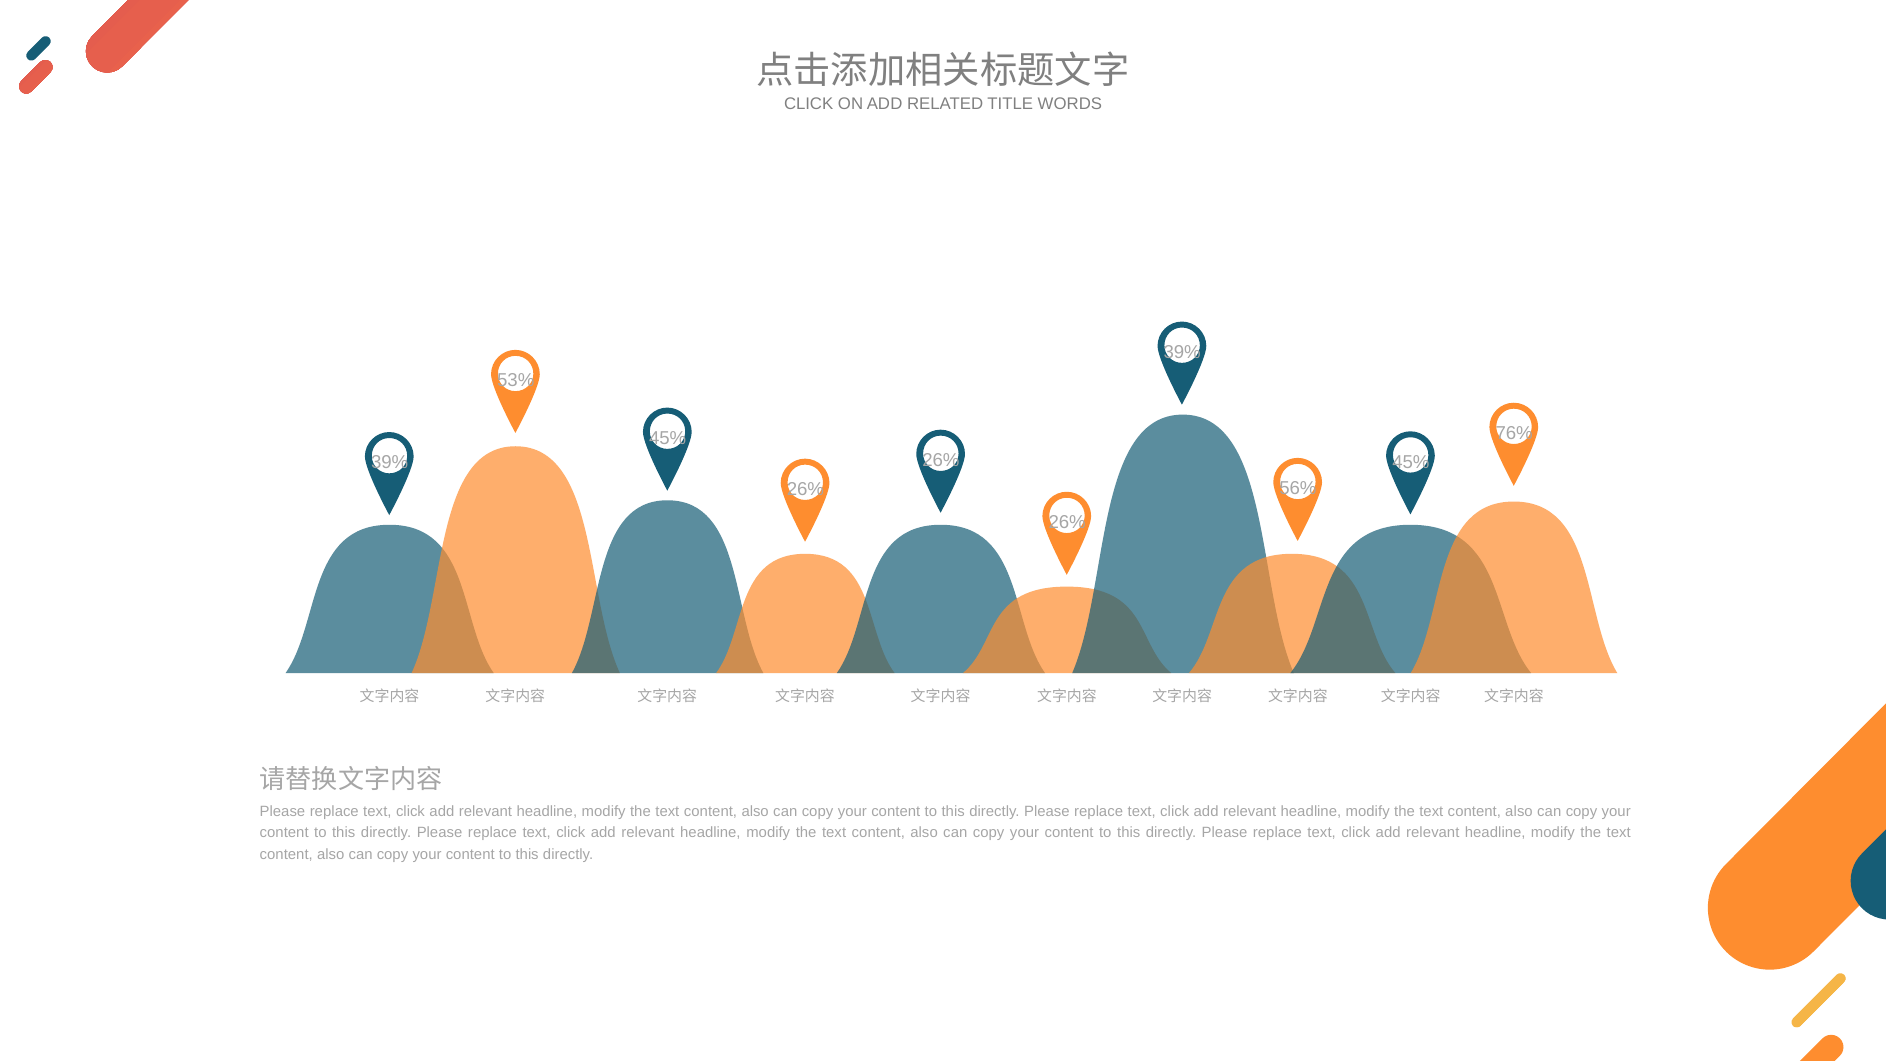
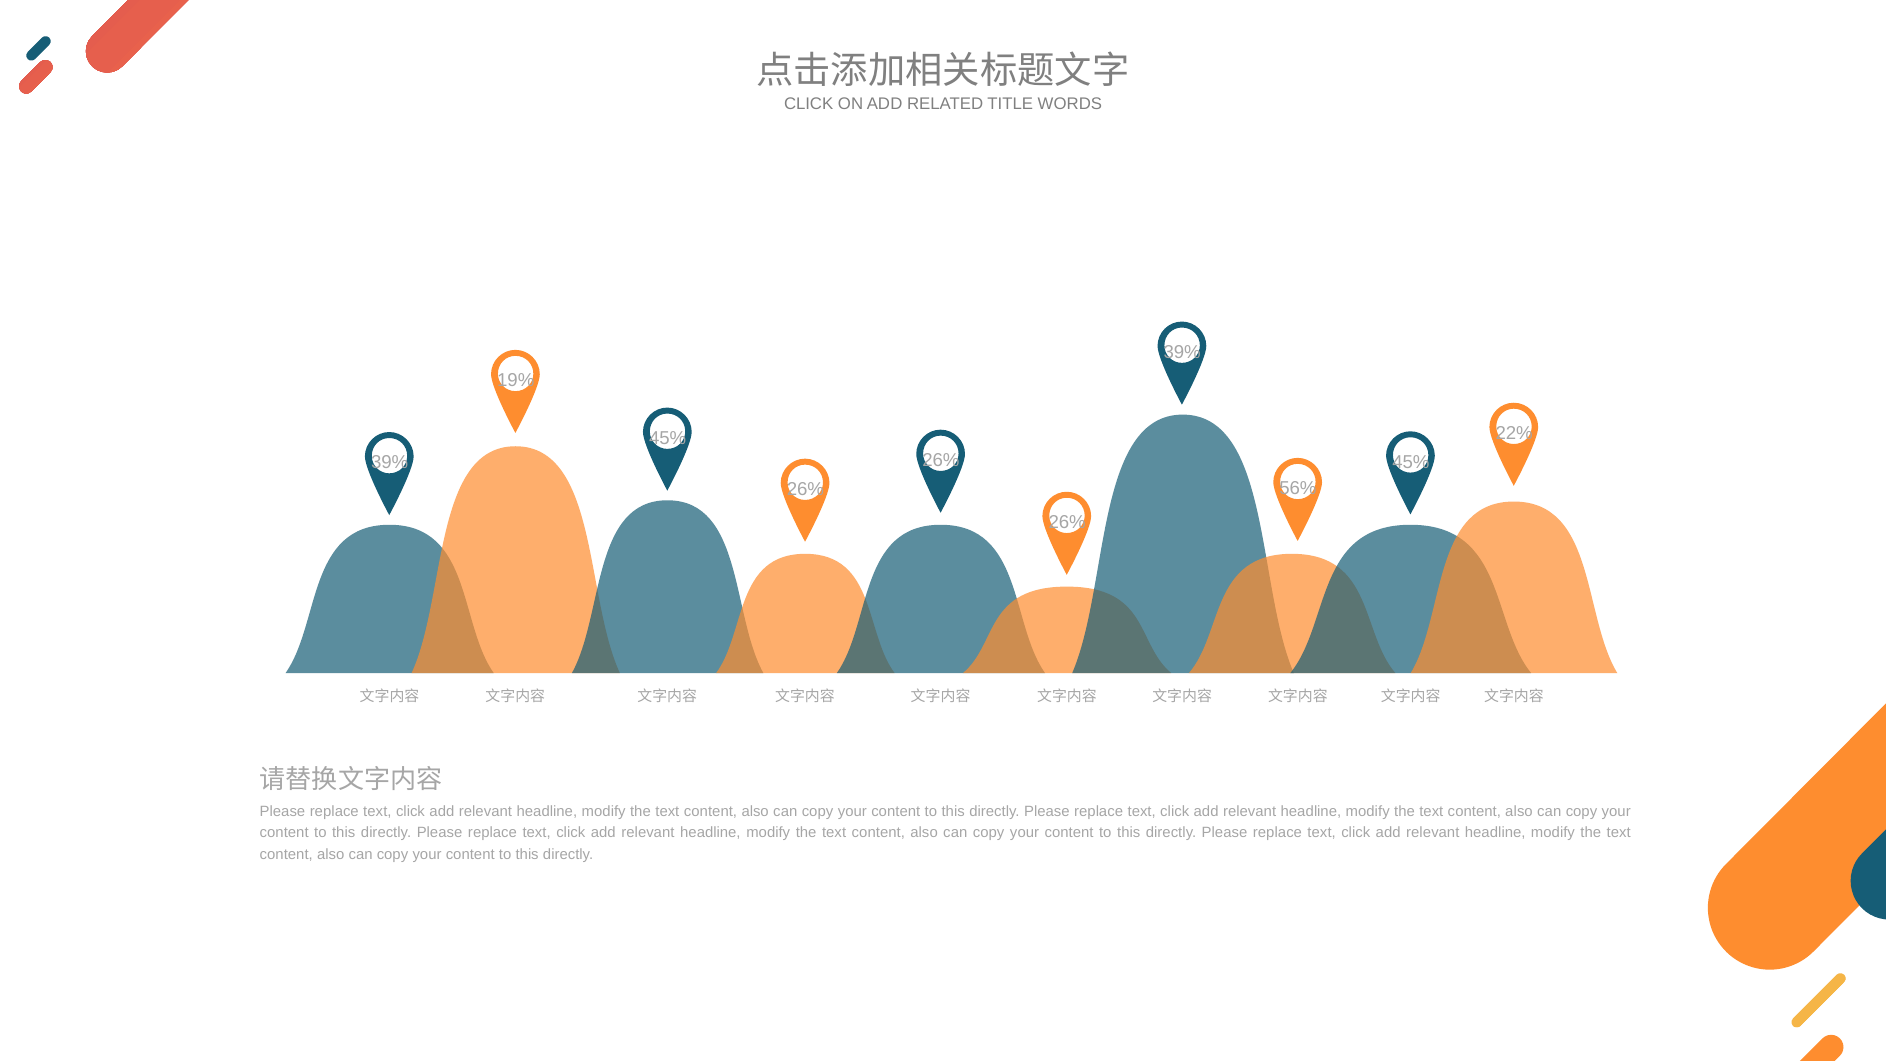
53%: 53% -> 19% (516, 380)
76%: 76% -> 22% (1514, 433)
